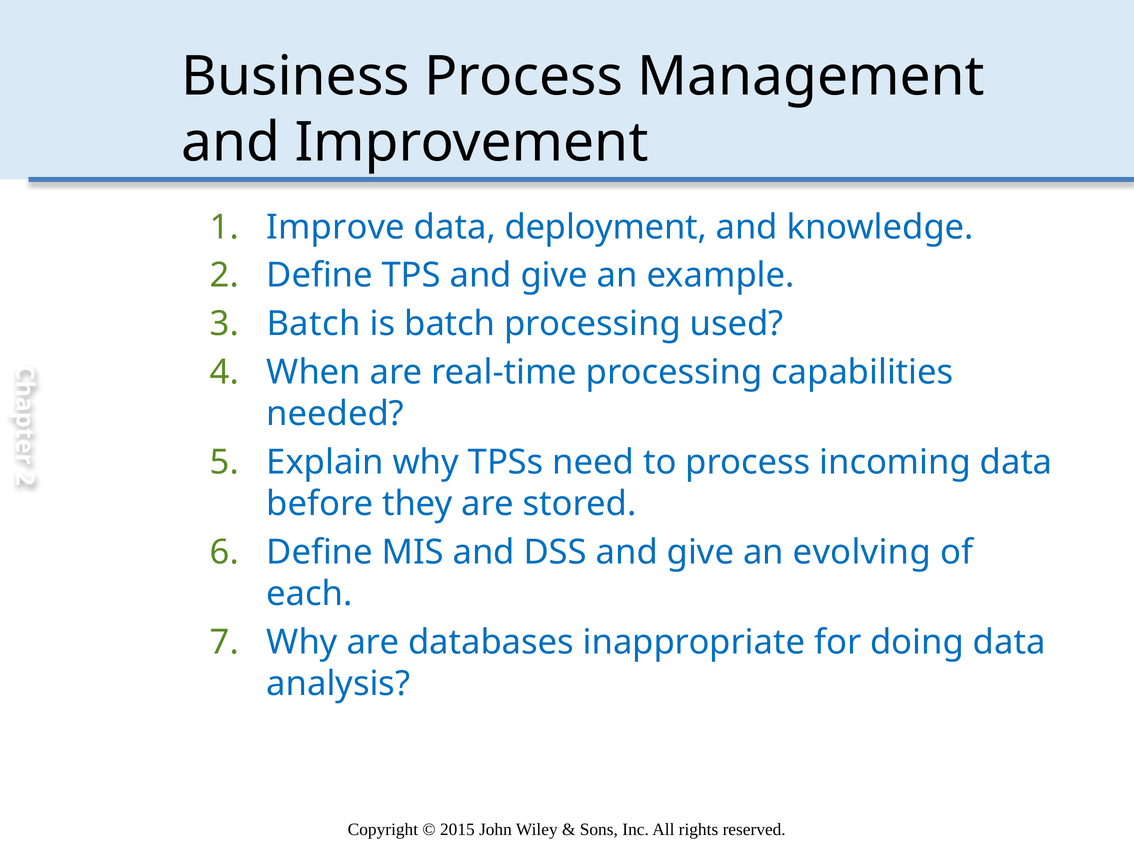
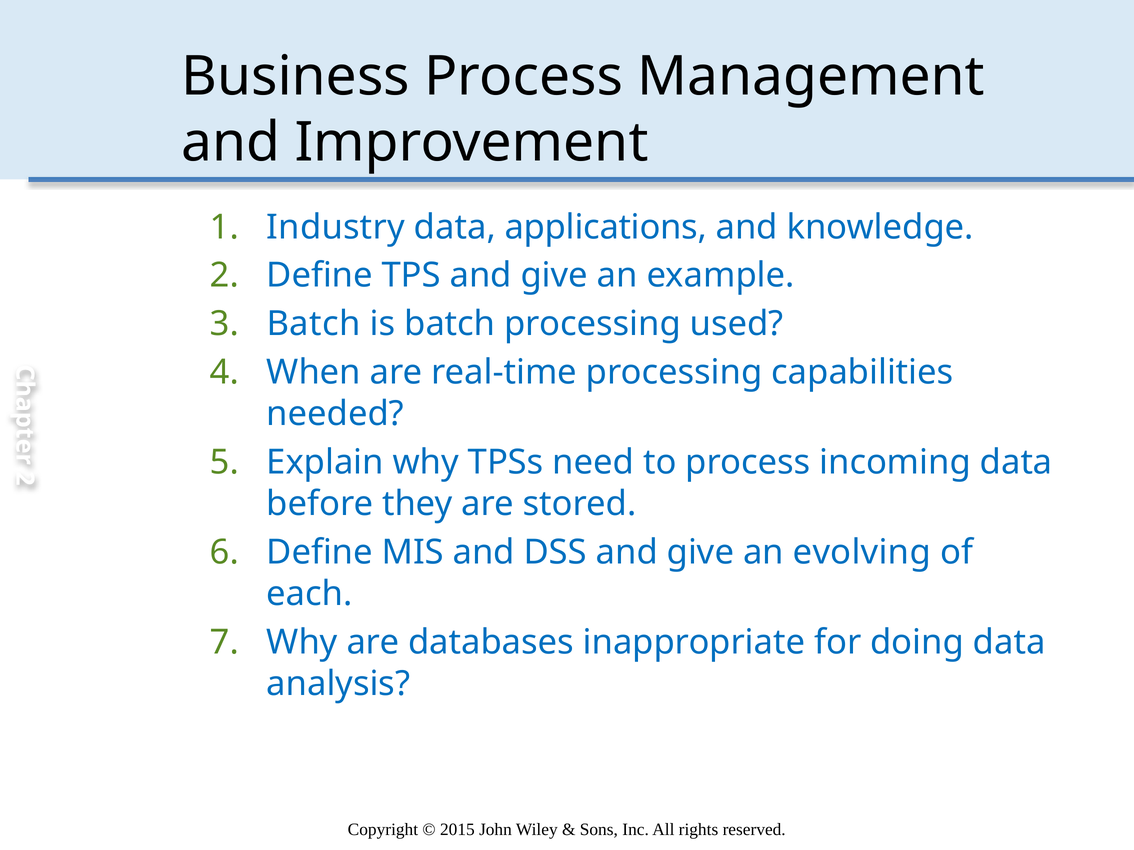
Improve: Improve -> Industry (336, 227)
deployment: deployment -> applications (606, 227)
